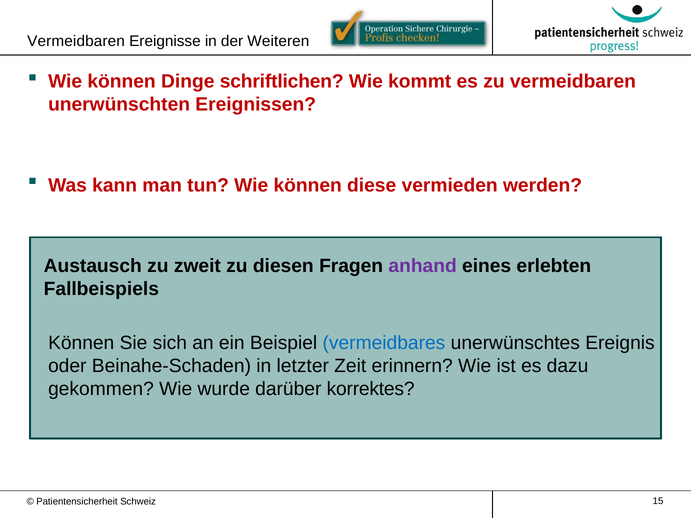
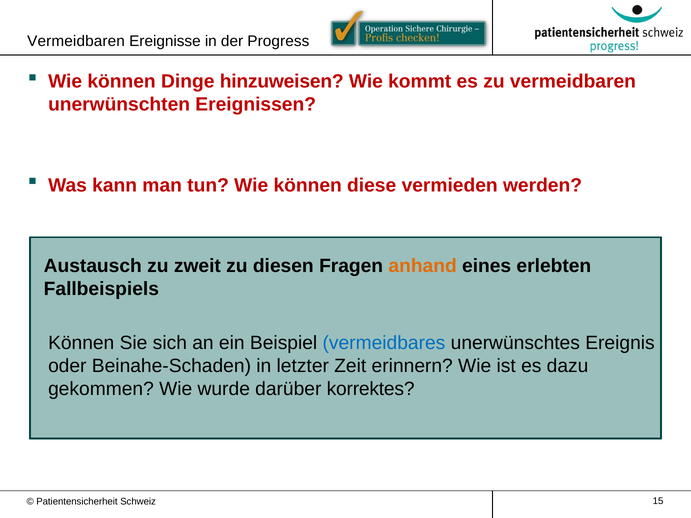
Weiteren: Weiteren -> Progress (278, 41)
schriftlichen: schriftlichen -> hinzuweisen (282, 82)
anhand colour: purple -> orange (423, 266)
